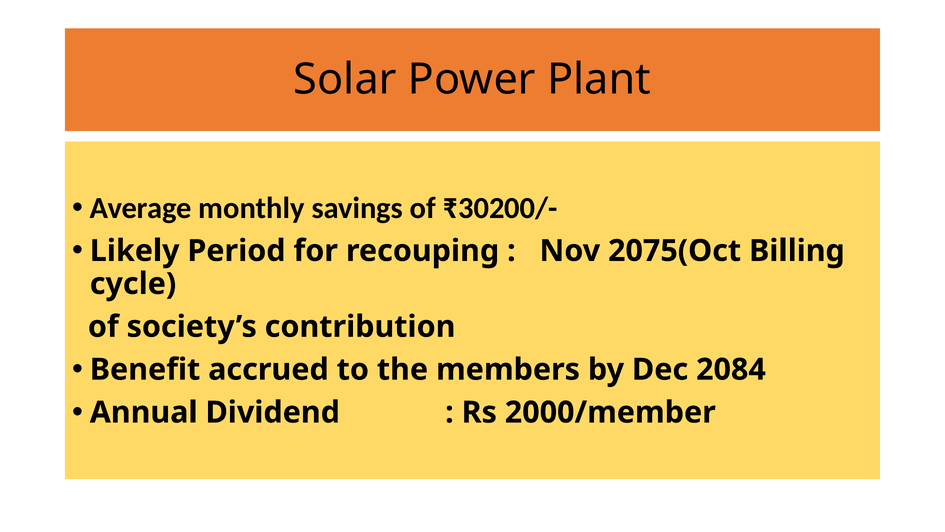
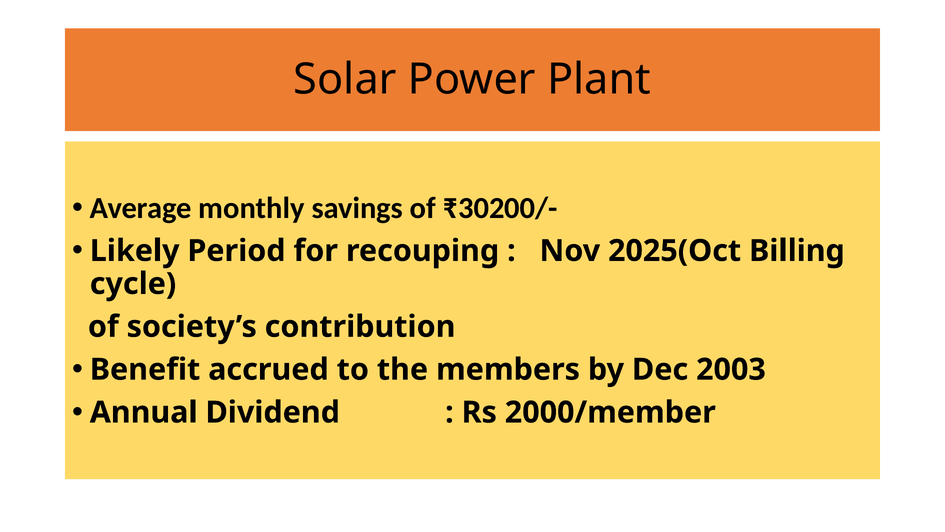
2075(Oct: 2075(Oct -> 2025(Oct (675, 251)
2084: 2084 -> 2003 (731, 369)
